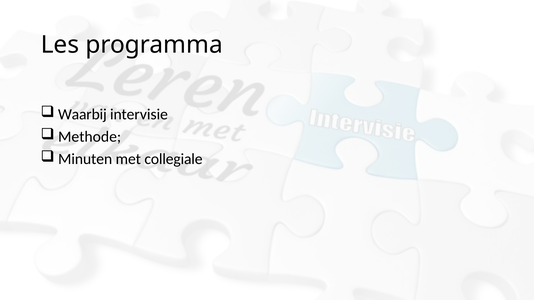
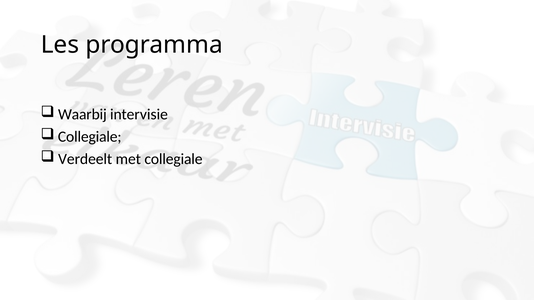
Methode: Methode -> Collegiale (90, 137)
Minuten: Minuten -> Verdeelt (85, 159)
